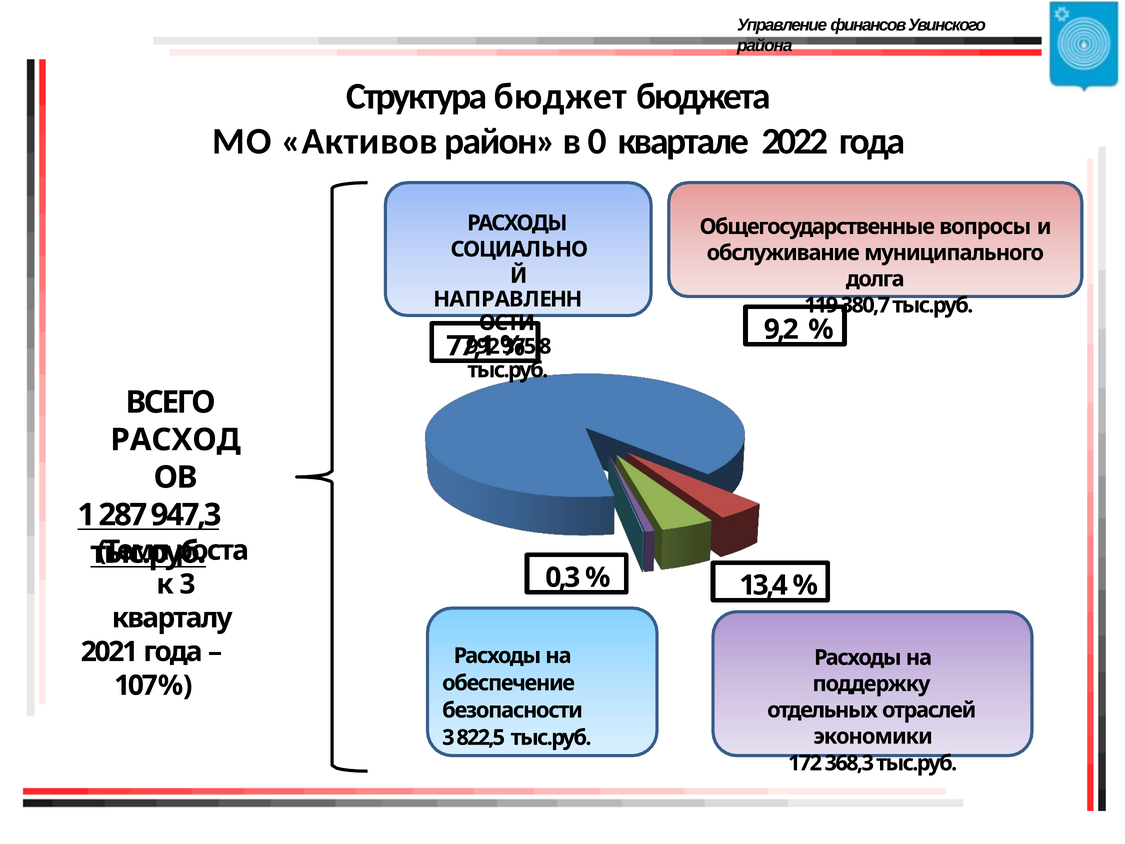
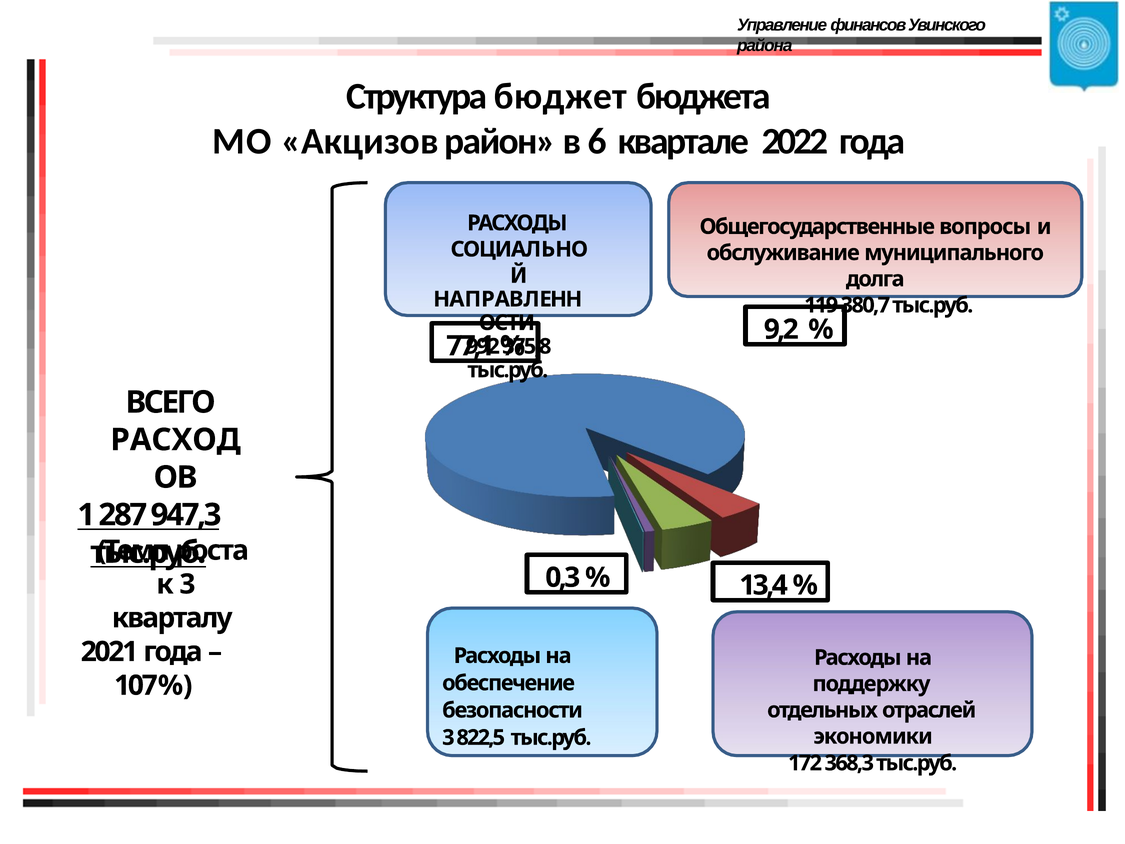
Активов: Активов -> Акцизов (360, 141)
0: 0 -> 6 (597, 141)
